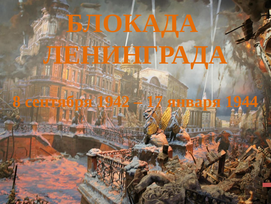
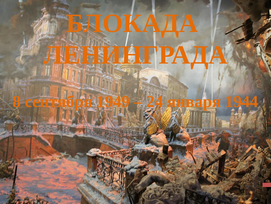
1942: 1942 -> 1949 (113, 101)
17: 17 -> 24 (155, 101)
